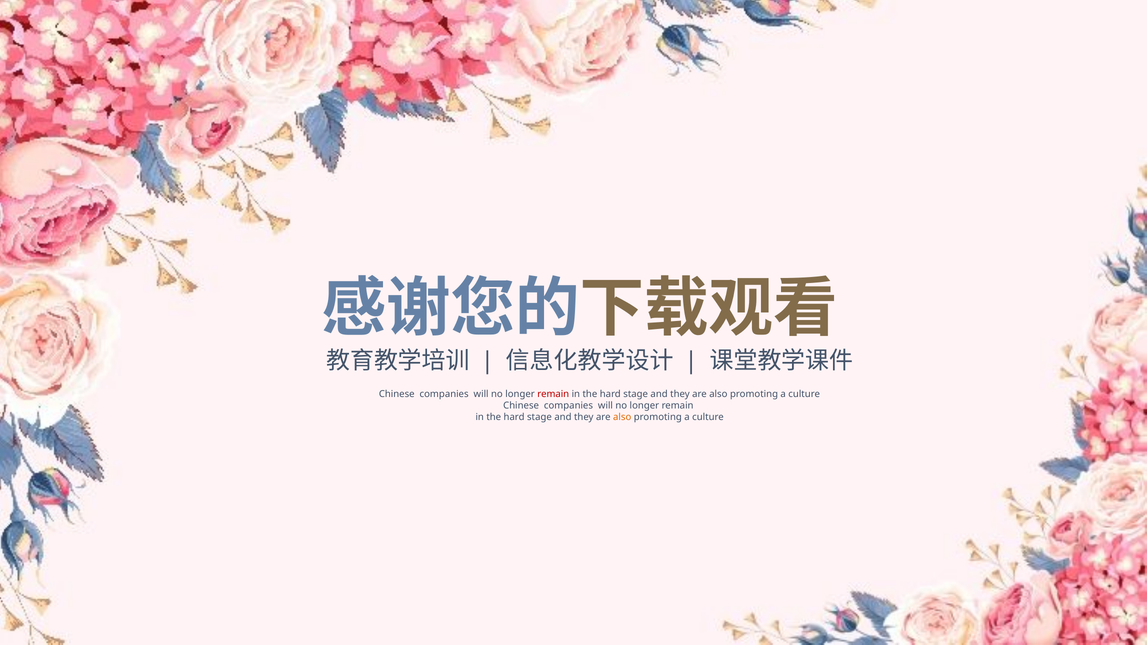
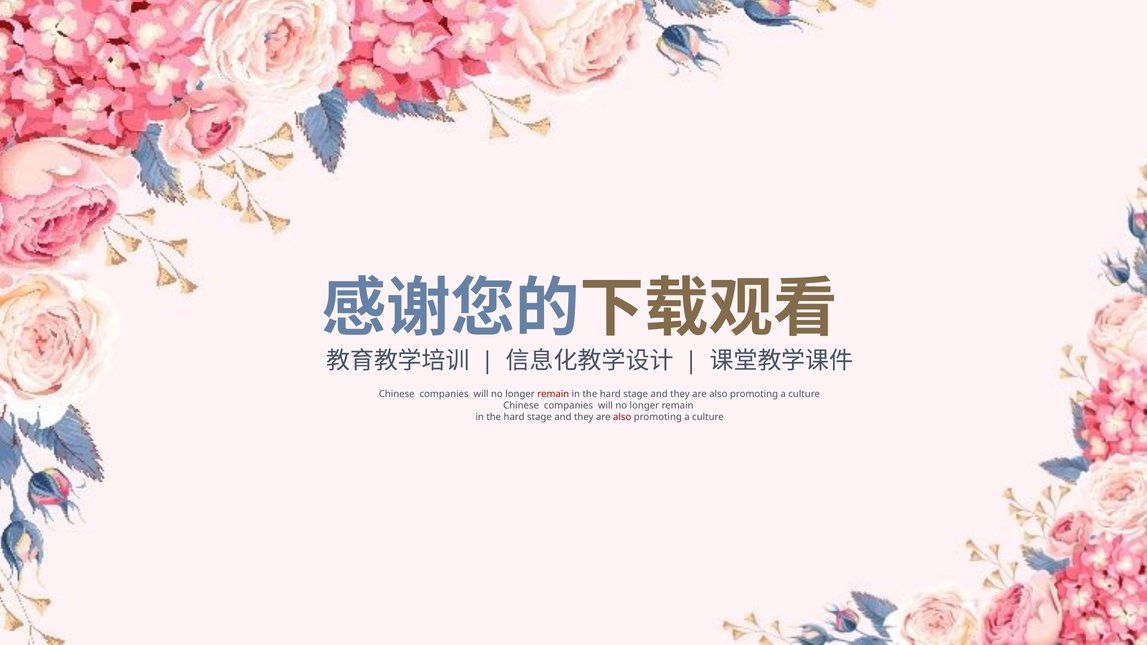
also colour: orange -> red (622, 417)
